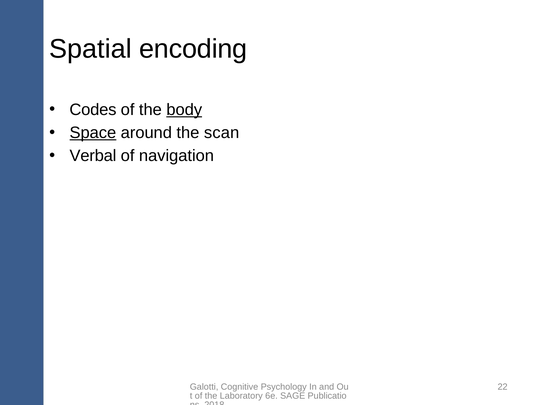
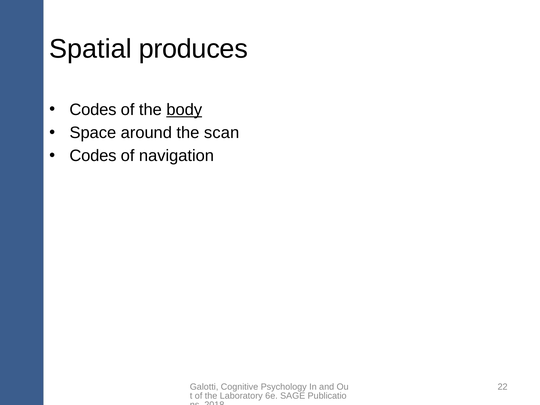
encoding: encoding -> produces (193, 49)
Space underline: present -> none (93, 133)
Verbal: Verbal -> Codes (93, 156)
